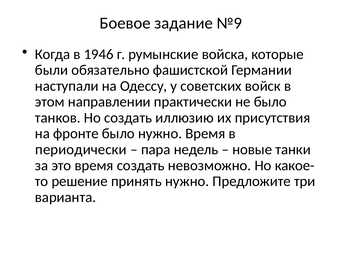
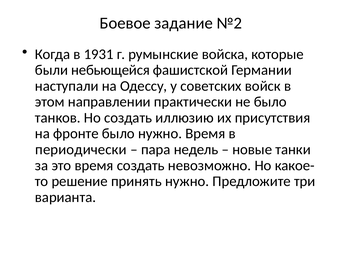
№9: №9 -> №2 (229, 23)
1946: 1946 -> 1931 (99, 54)
обязательно: обязательно -> небьющейся (110, 70)
